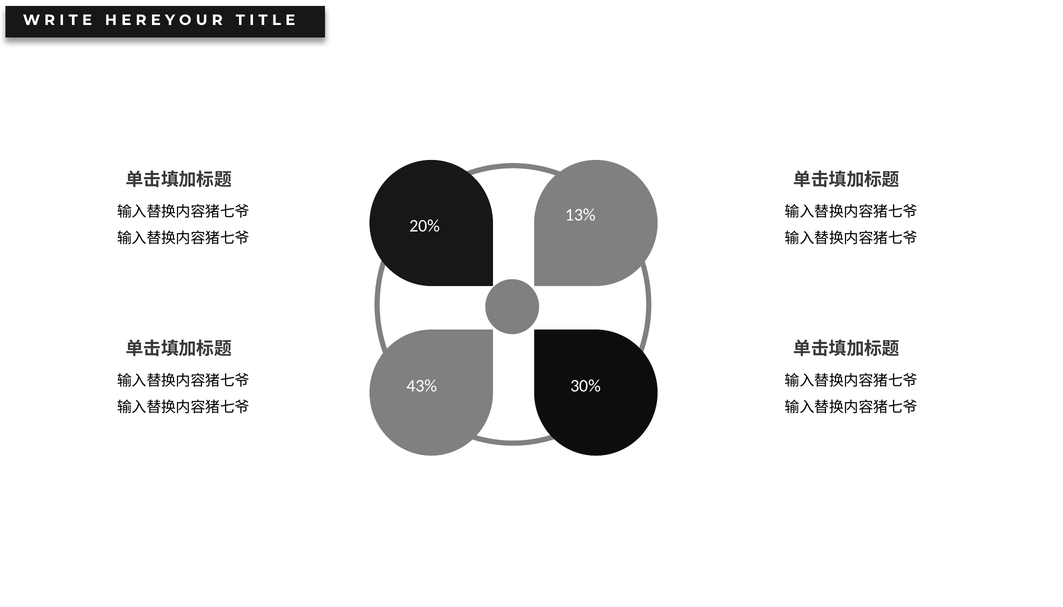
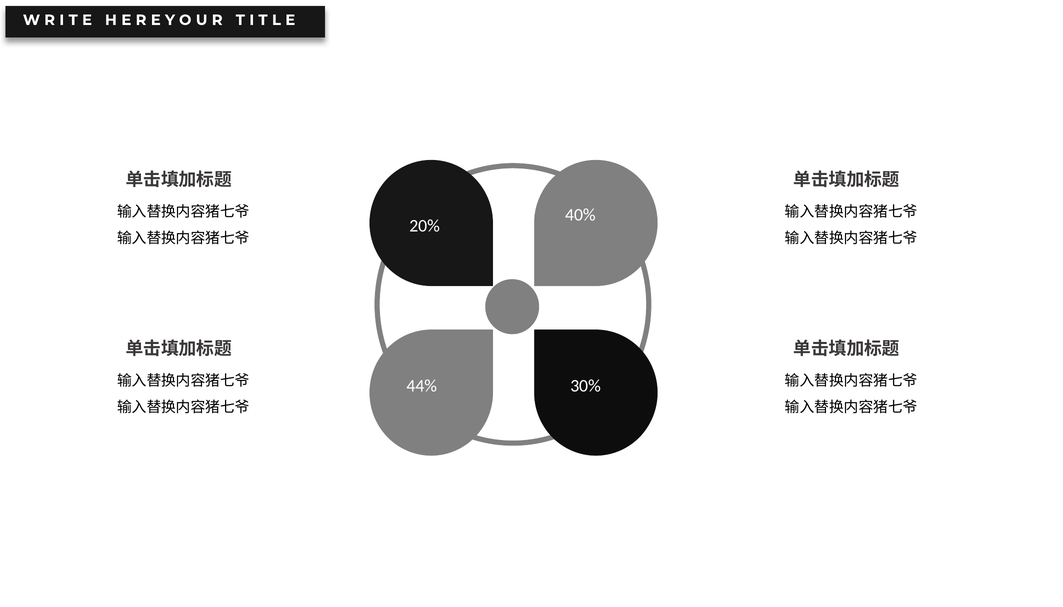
13%: 13% -> 40% (580, 215)
43%: 43% -> 44% (422, 386)
